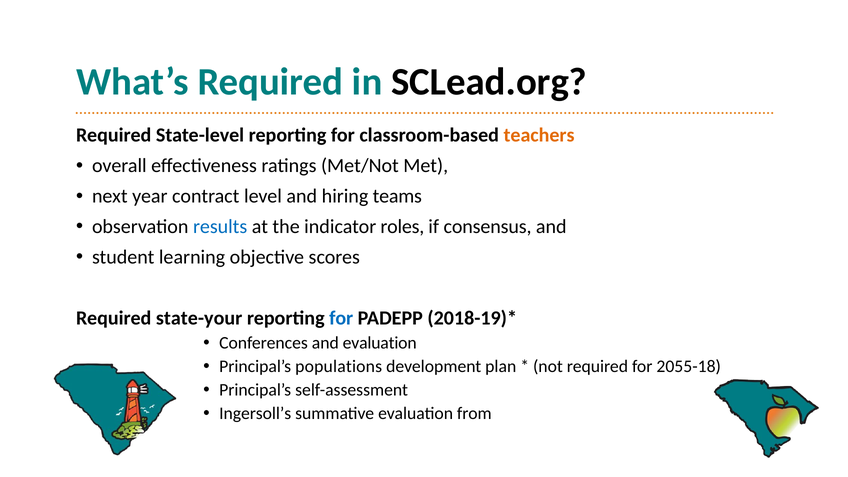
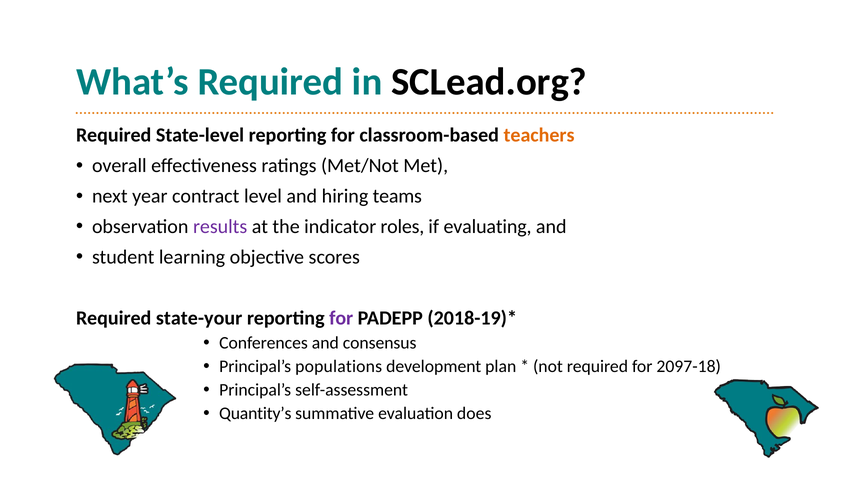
results colour: blue -> purple (220, 227)
consensus: consensus -> evaluating (488, 227)
for colour: blue -> purple (341, 318)
and evaluation: evaluation -> consensus (380, 343)
2055-18: 2055-18 -> 2097-18 (689, 366)
Ingersoll’s: Ingersoll’s -> Quantity’s (255, 413)
from: from -> does (474, 413)
